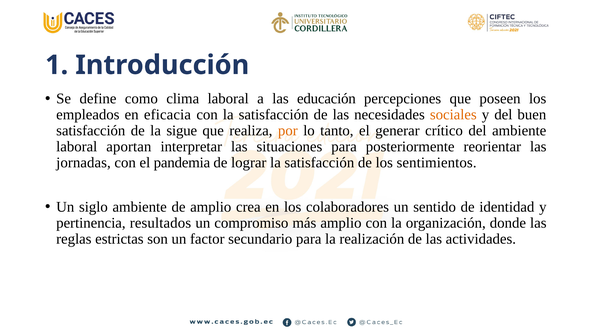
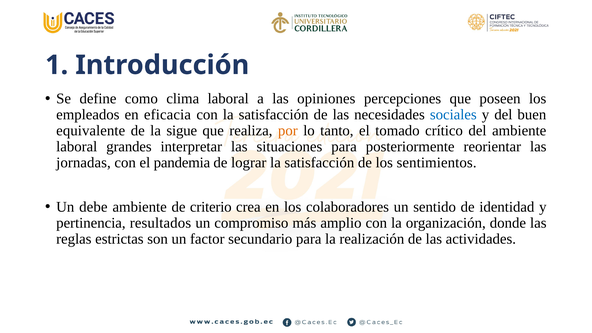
educación: educación -> opiniones (326, 99)
sociales colour: orange -> blue (453, 115)
satisfacción: satisfacción -> equivalente (91, 131)
generar: generar -> tomado (397, 131)
aportan: aportan -> grandes (129, 147)
siglo: siglo -> debe (93, 207)
de amplio: amplio -> criterio (211, 207)
